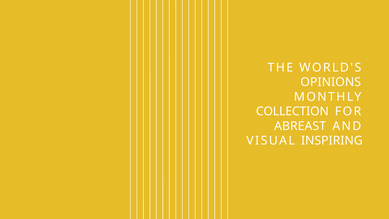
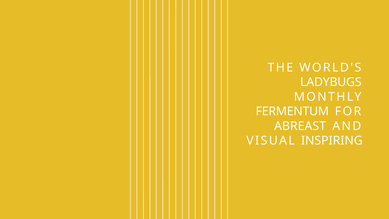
OPINIONS: OPINIONS -> LADYBUGS (331, 82)
COLLECTION: COLLECTION -> FERMENTUM (292, 111)
